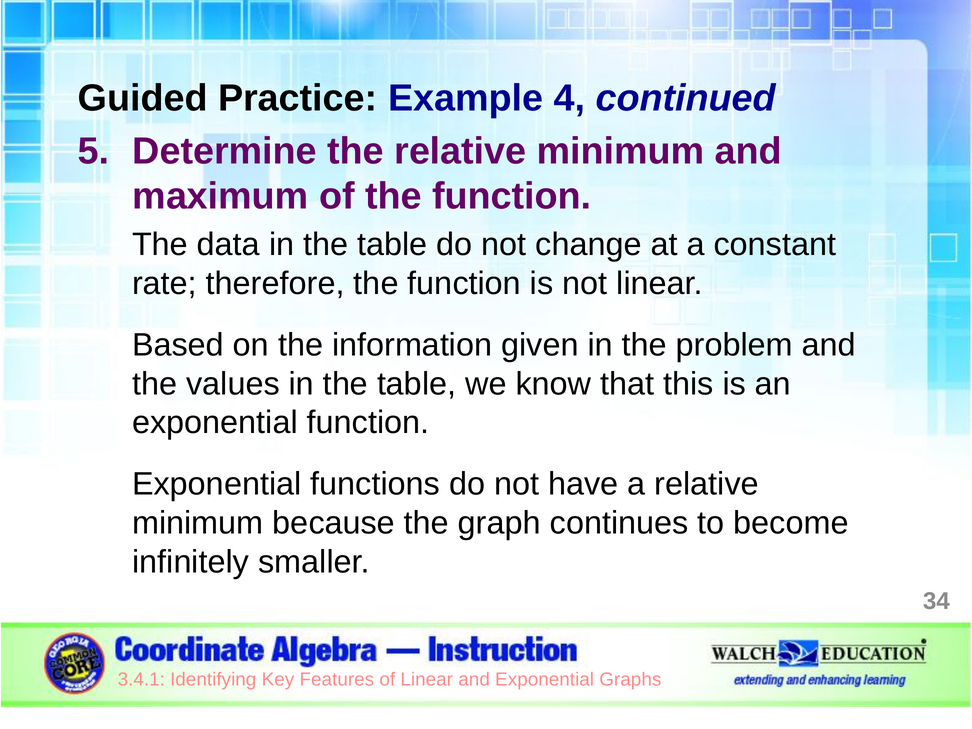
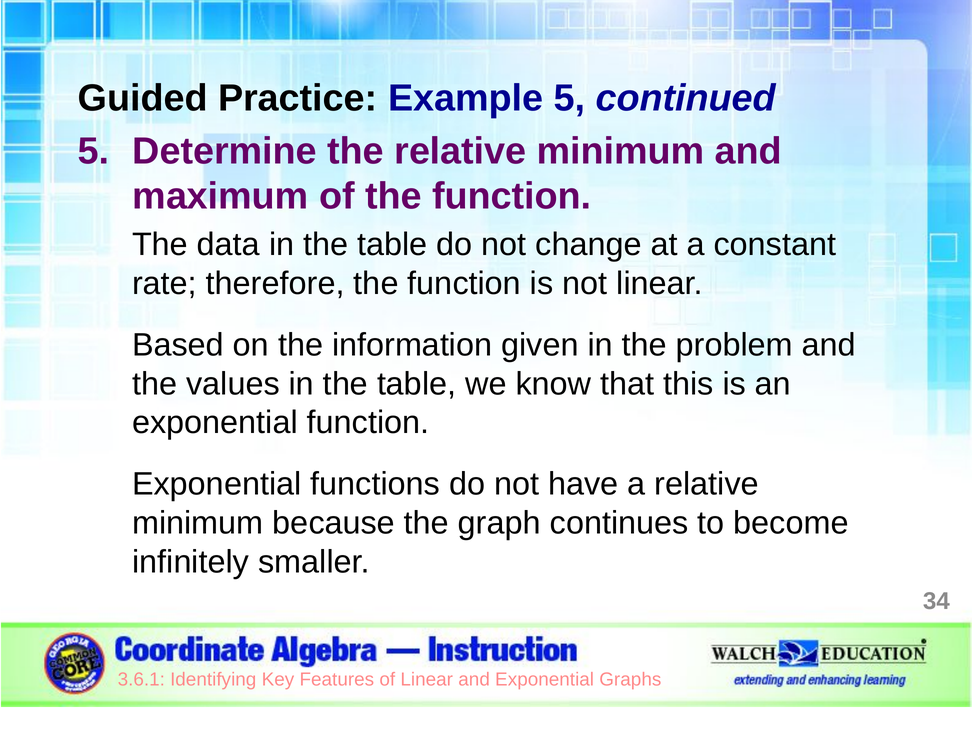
Example 4: 4 -> 5 (570, 98)
3.4.1: 3.4.1 -> 3.6.1 (141, 679)
